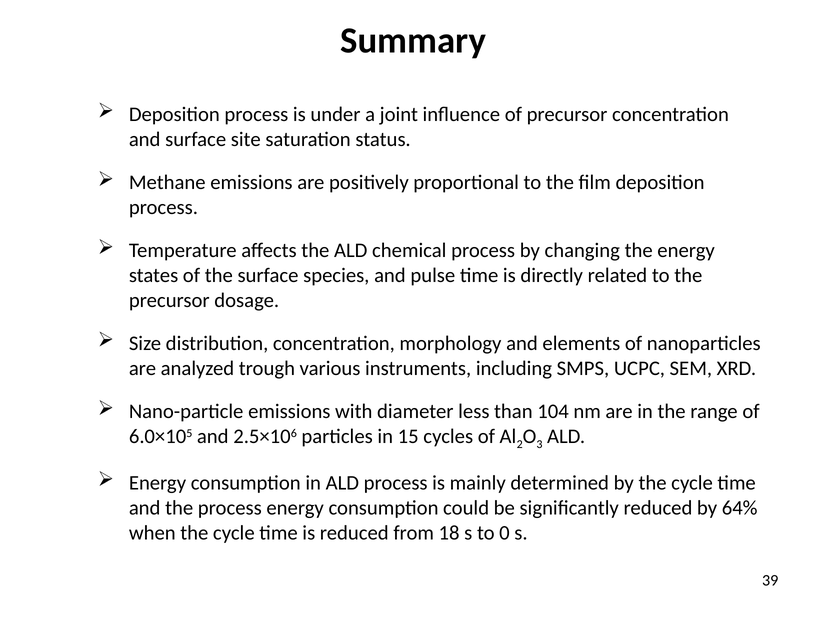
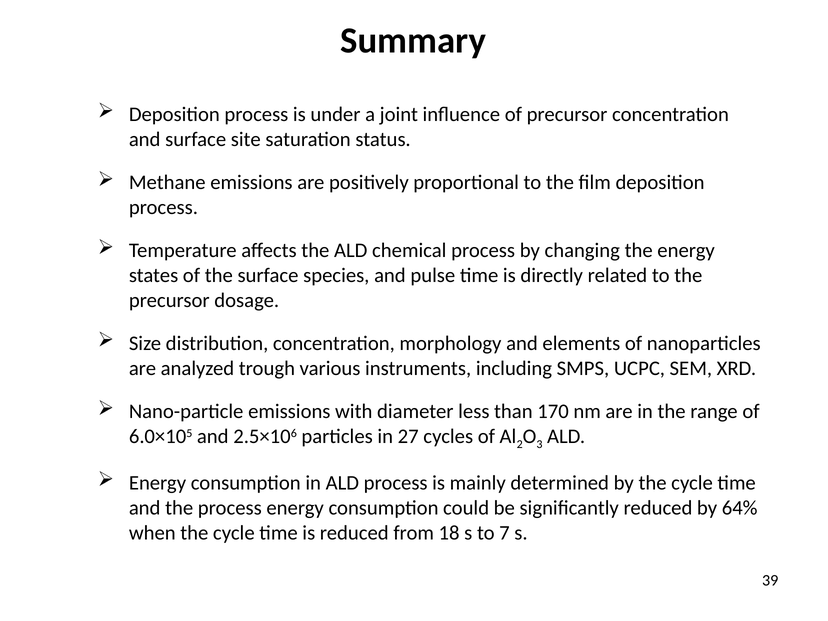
104: 104 -> 170 (553, 412)
15: 15 -> 27 (408, 436)
0: 0 -> 7 (504, 533)
